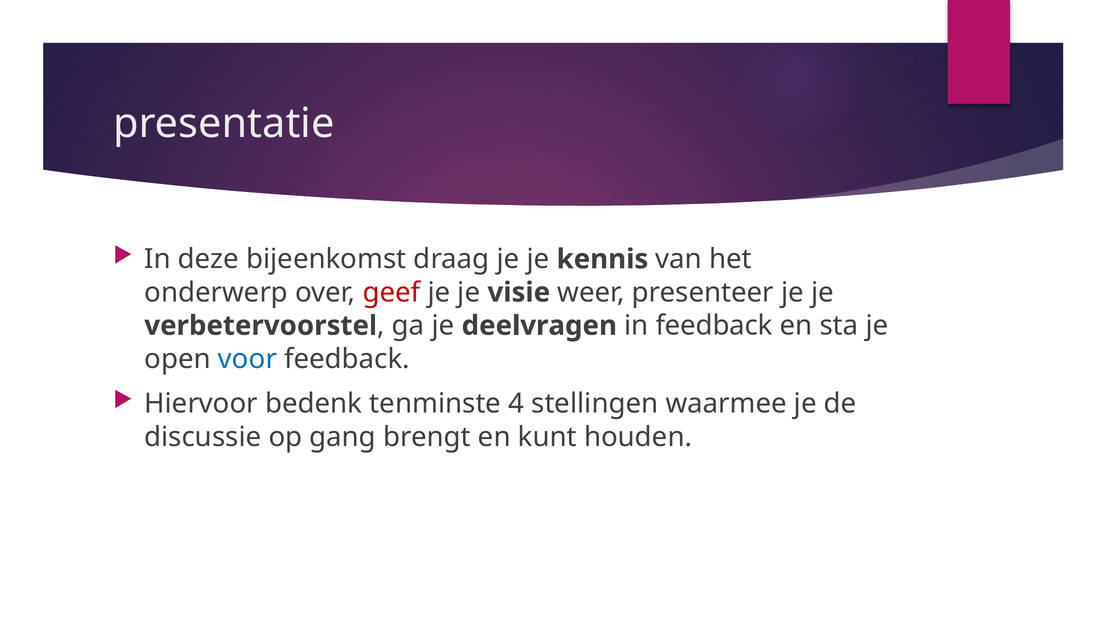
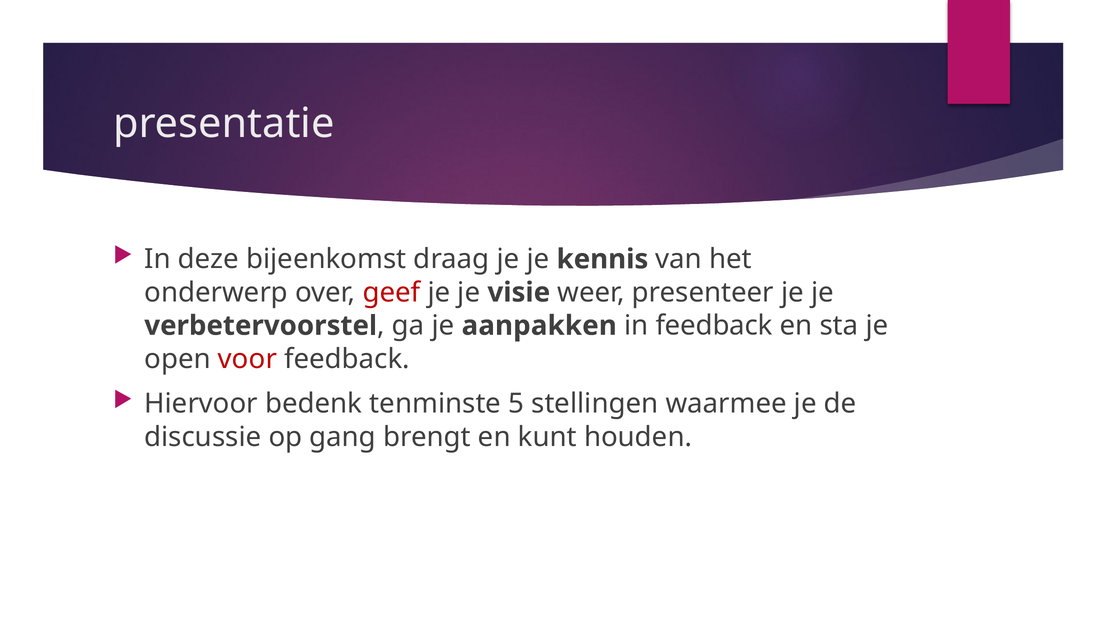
deelvragen: deelvragen -> aanpakken (539, 326)
voor colour: blue -> red (247, 359)
4: 4 -> 5 (516, 403)
